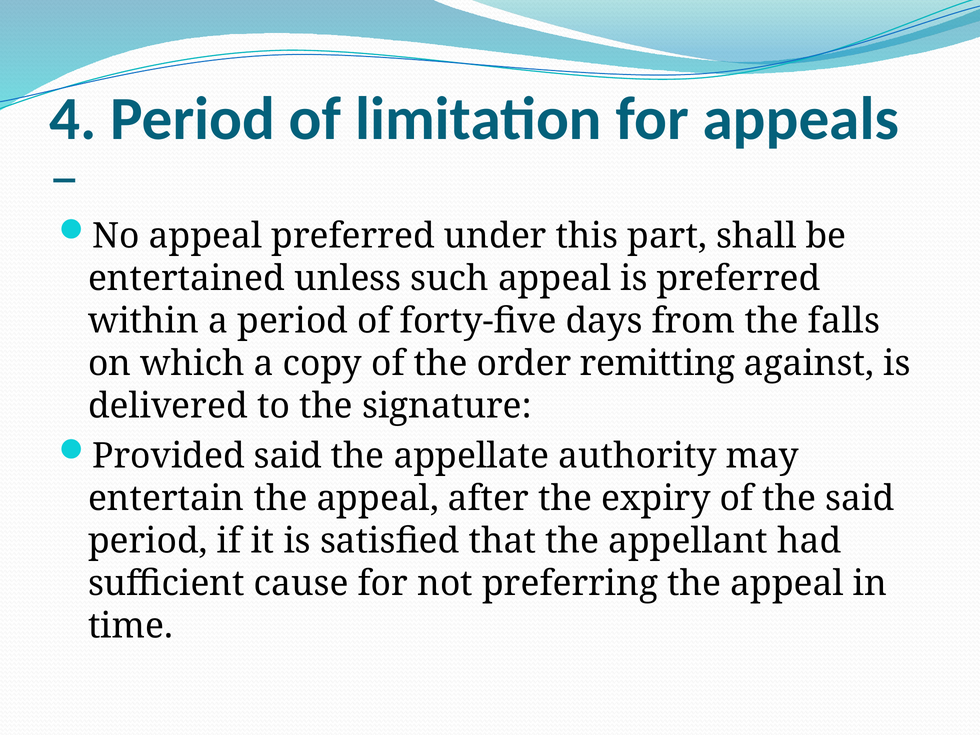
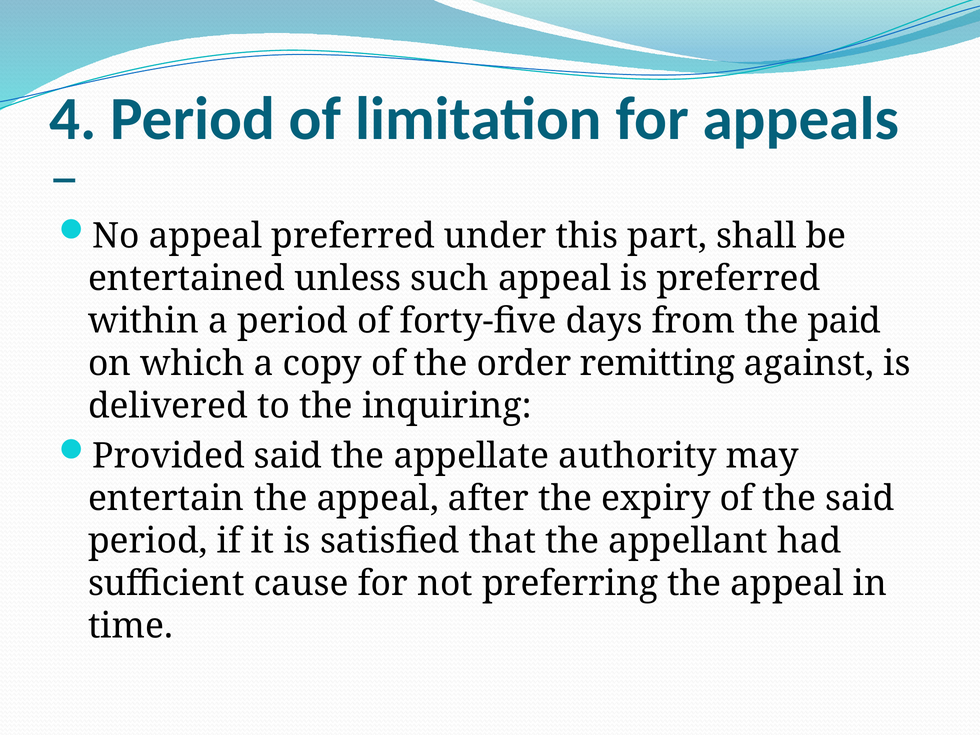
falls: falls -> paid (844, 321)
signature: signature -> inquiring (447, 406)
